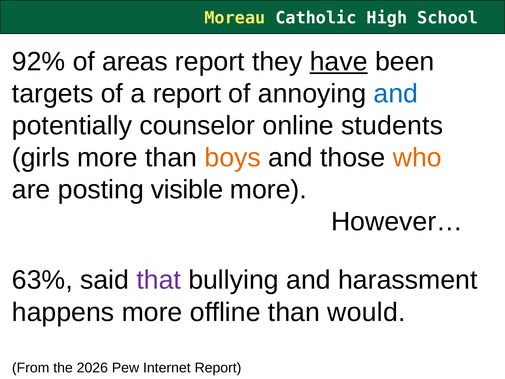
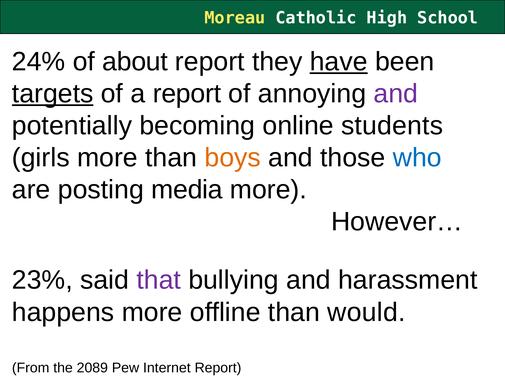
92%: 92% -> 24% (39, 62)
areas: areas -> about (135, 62)
targets underline: none -> present (53, 94)
and colour: blue -> purple (396, 94)
counselor: counselor -> becoming (197, 126)
who colour: orange -> blue (417, 158)
visible: visible -> media (187, 190)
63%: 63% -> 23% (42, 280)
2026: 2026 -> 2089 (92, 368)
